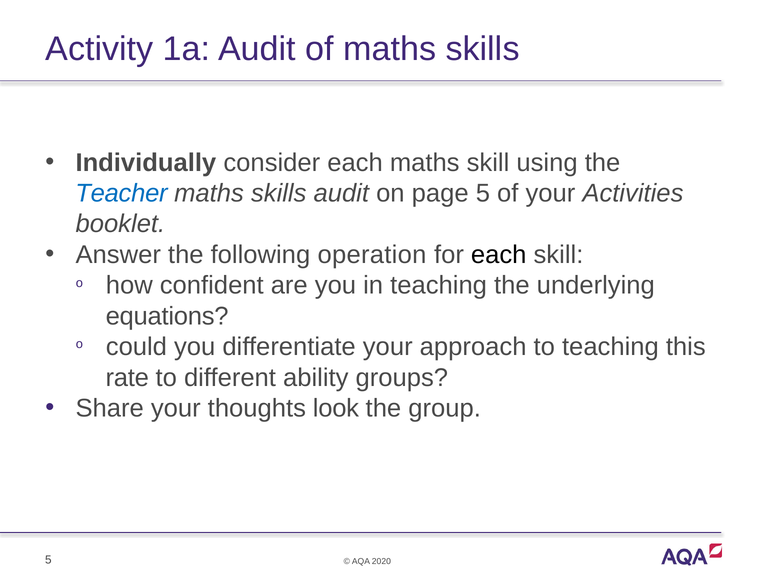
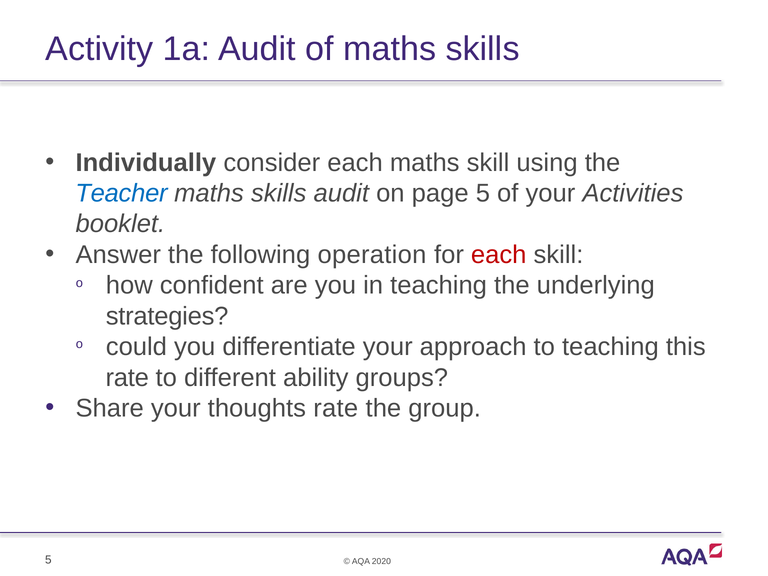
each colour: black -> red (499, 255)
equations: equations -> strategies (167, 316)
thoughts look: look -> rate (336, 408)
